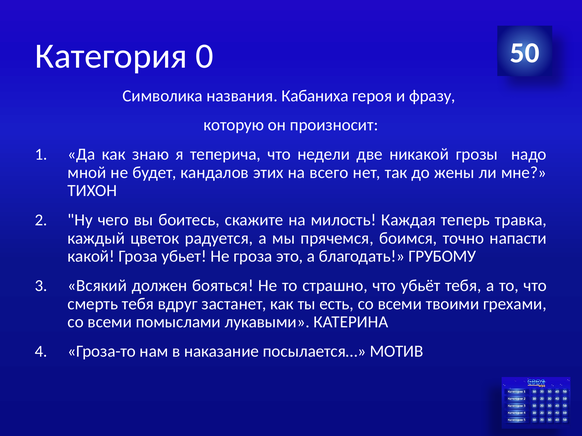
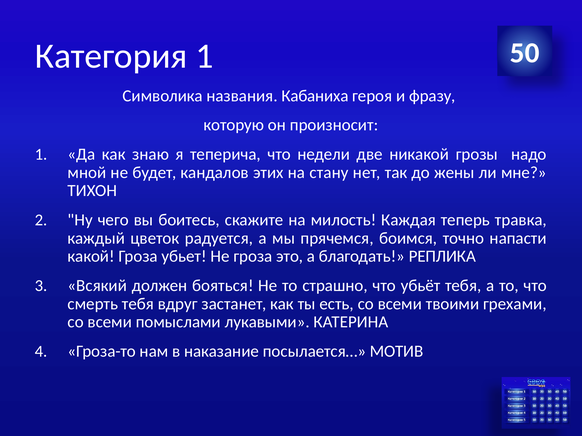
Категория 0: 0 -> 1 (205, 56)
всего: всего -> стану (329, 173)
ГРУБОМУ: ГРУБОМУ -> РЕПЛИКА (442, 257)
